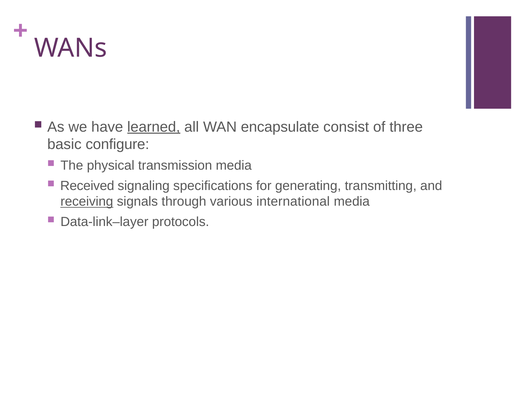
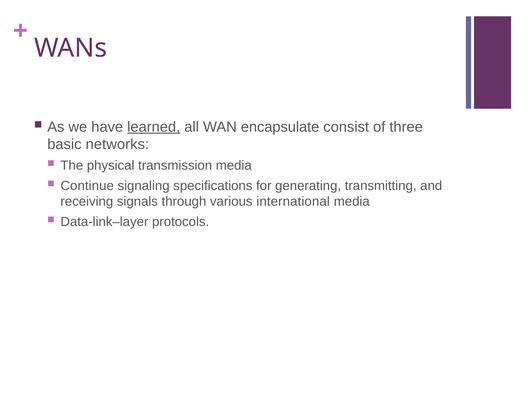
configure: configure -> networks (117, 144)
Received: Received -> Continue (87, 186)
receiving underline: present -> none (87, 202)
